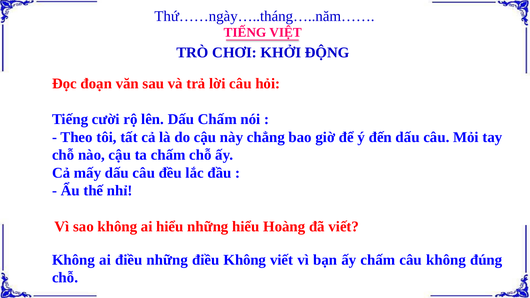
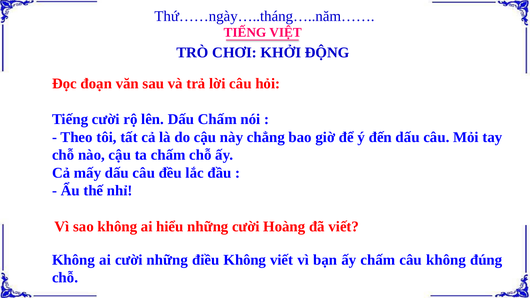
những hiểu: hiểu -> cười (246, 226)
ai điều: điều -> cười (129, 260)
